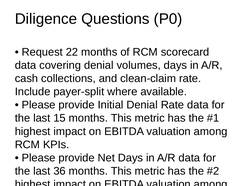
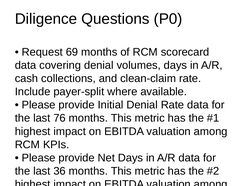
22: 22 -> 69 (72, 52)
15: 15 -> 76 (60, 118)
